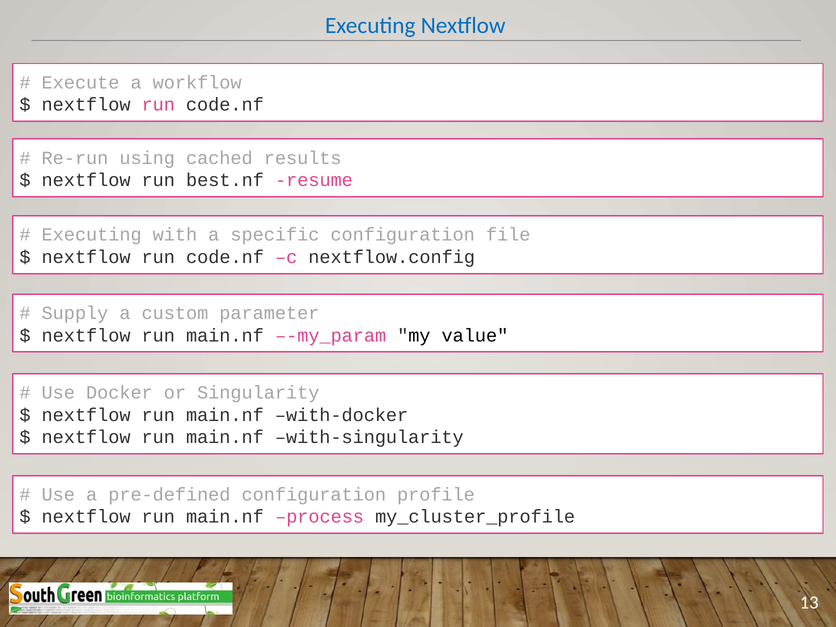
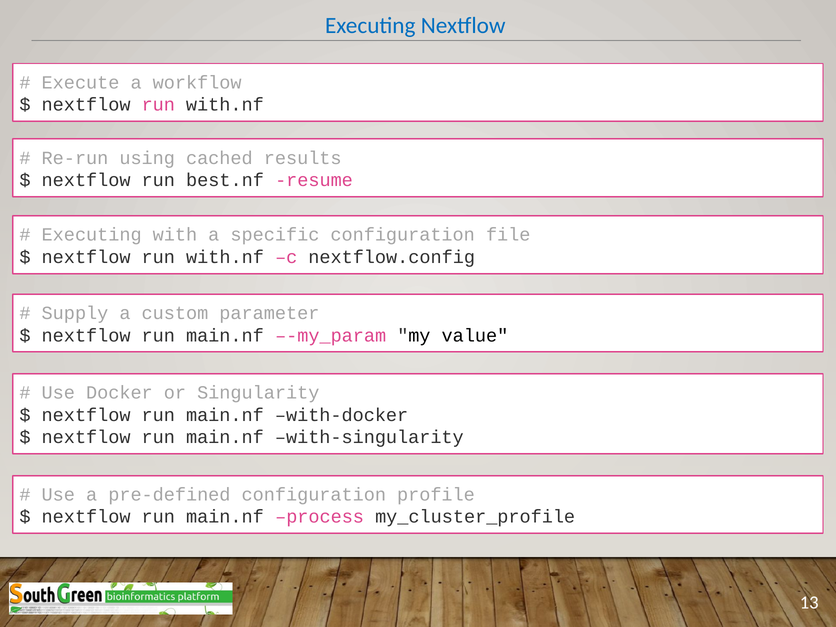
code.nf: code.nf -> with.nf (225, 105)
code.nf: code.nf -> with.nf (225, 257)
